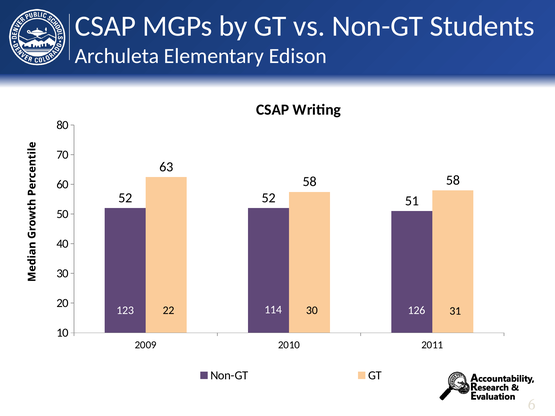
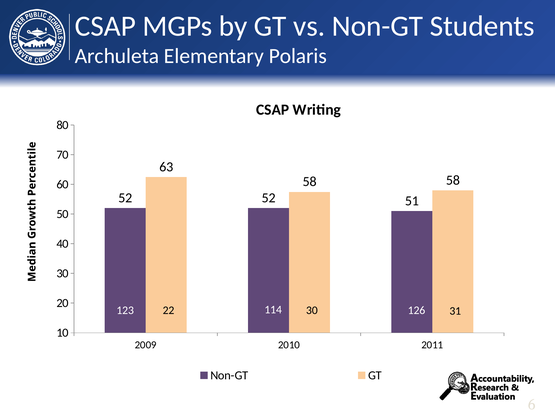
Edison: Edison -> Polaris (298, 56)
